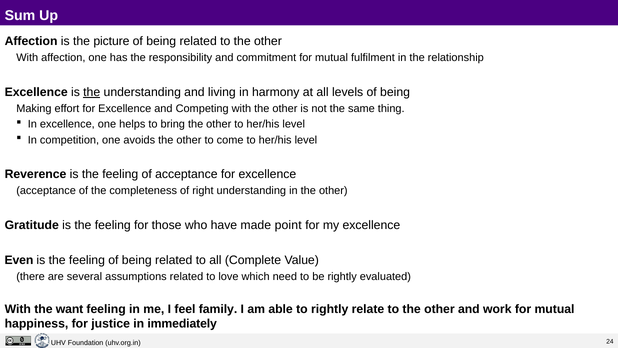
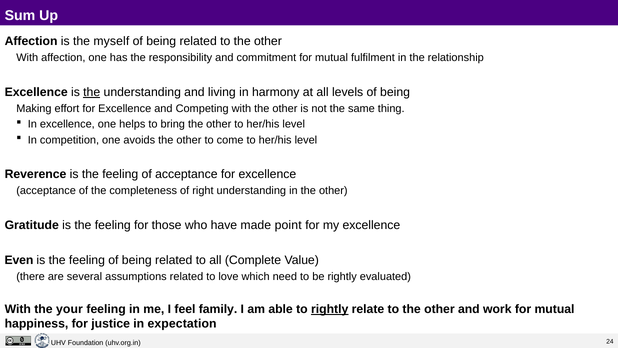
picture: picture -> myself (111, 41)
want: want -> your (69, 309)
rightly underline: none -> present (330, 309)
immediately: immediately -> expectation (182, 324)
